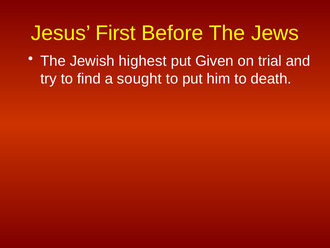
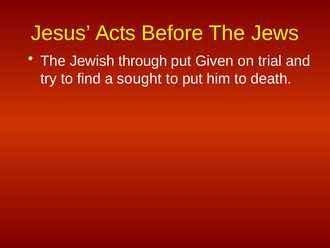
First: First -> Acts (115, 33)
highest: highest -> through (143, 61)
